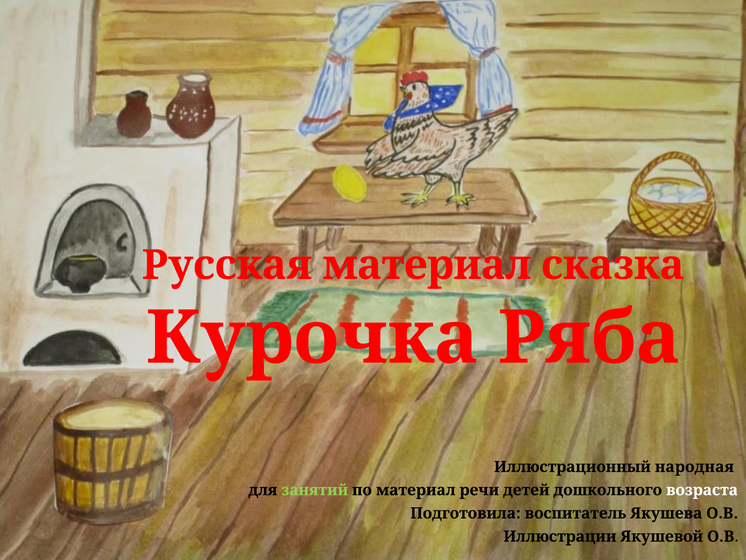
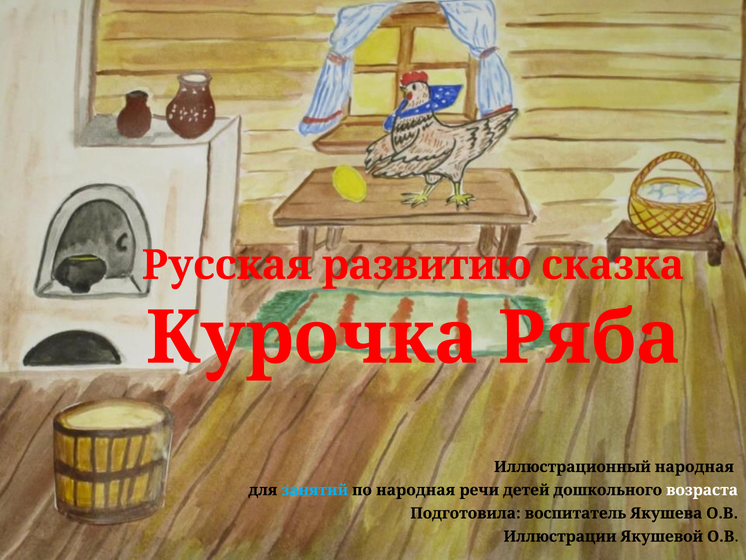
Русская материал: материал -> развитию (427, 265)
занятий colour: light green -> light blue (315, 490)
по материал: материал -> народная (416, 490)
